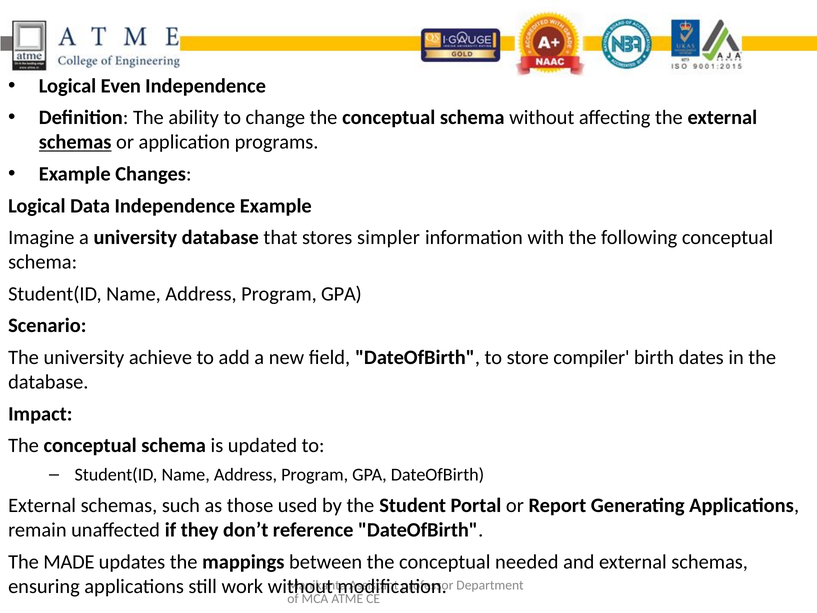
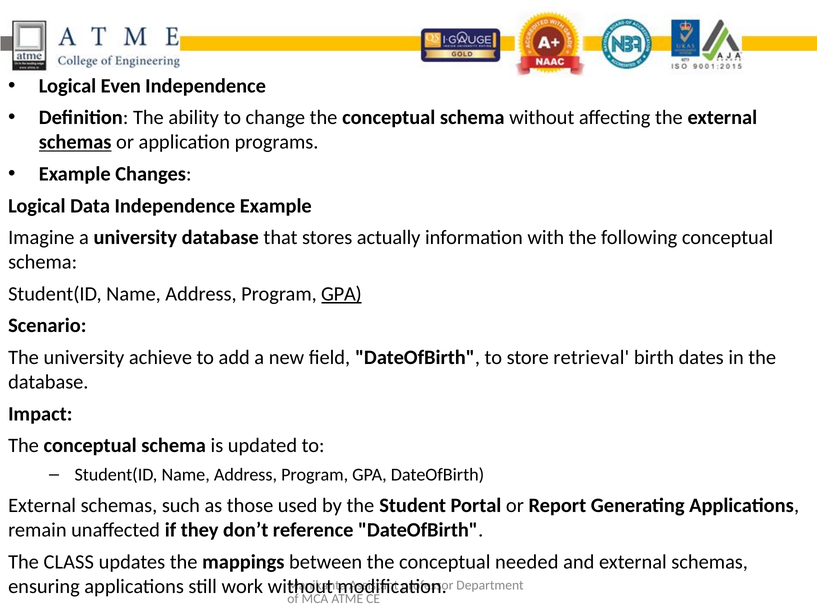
simpler: simpler -> actually (389, 237)
GPA underline: none -> present (341, 294)
compiler: compiler -> retrieval (591, 357)
MADE: MADE -> CLASS (69, 562)
